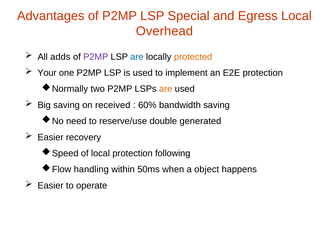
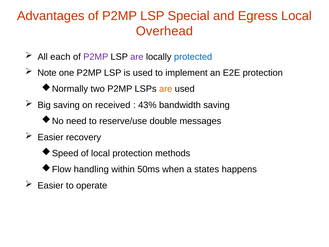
adds: adds -> each (60, 57)
are colour: blue -> purple (137, 57)
protected colour: orange -> blue (193, 57)
Your: Your -> Note (47, 73)
60%: 60% -> 43% (147, 105)
generated: generated -> messages (200, 121)
following: following -> methods (173, 153)
object: object -> states (207, 169)
